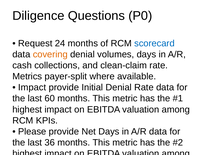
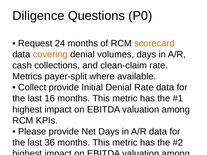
scorecard colour: blue -> orange (154, 43)
Impact: Impact -> Collect (32, 88)
60: 60 -> 16 (50, 99)
